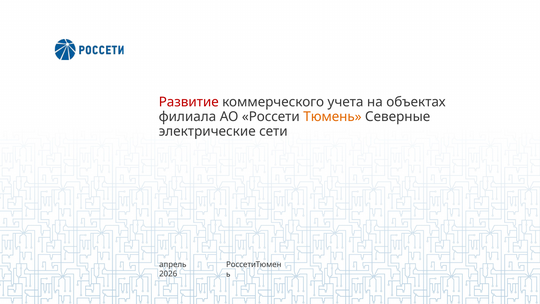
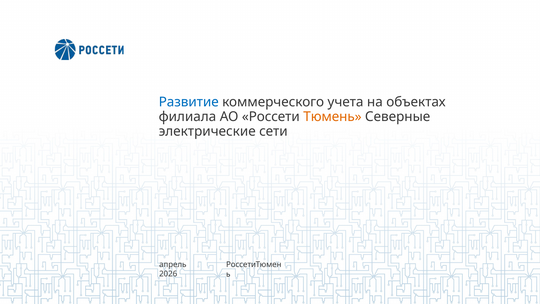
Развитие colour: red -> blue (189, 102)
